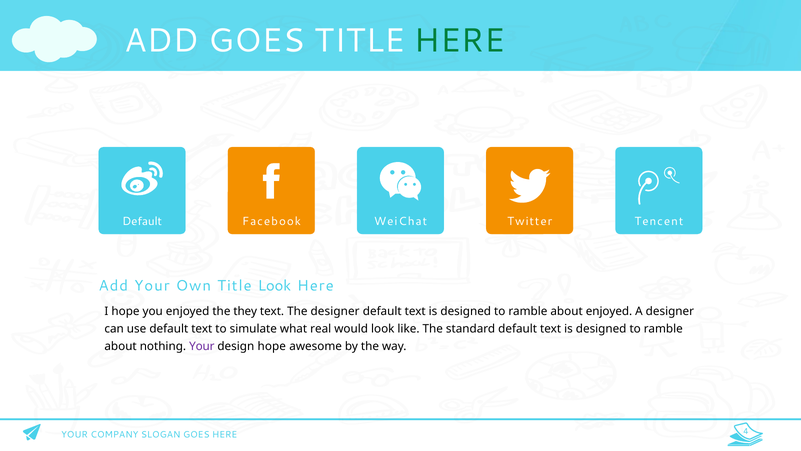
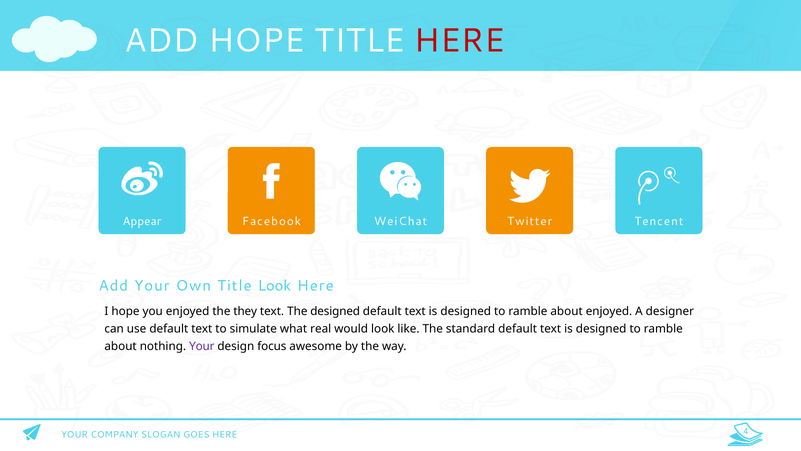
ADD GOES: GOES -> HOPE (257, 41)
HERE colour: green -> red (460, 41)
Default: Default -> Appear (142, 221)
The designer: designer -> designed (335, 311)
design hope: hope -> focus (272, 346)
